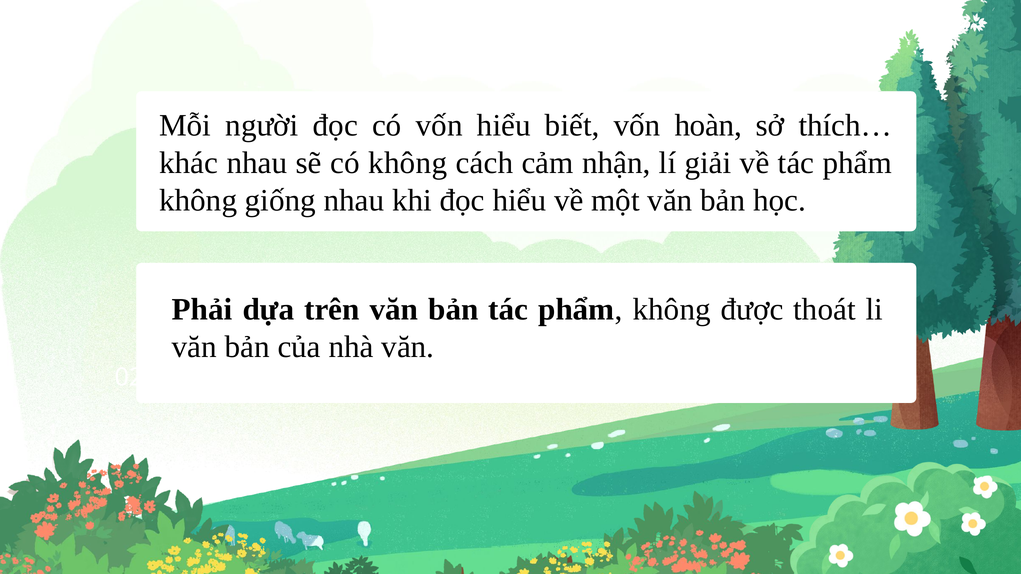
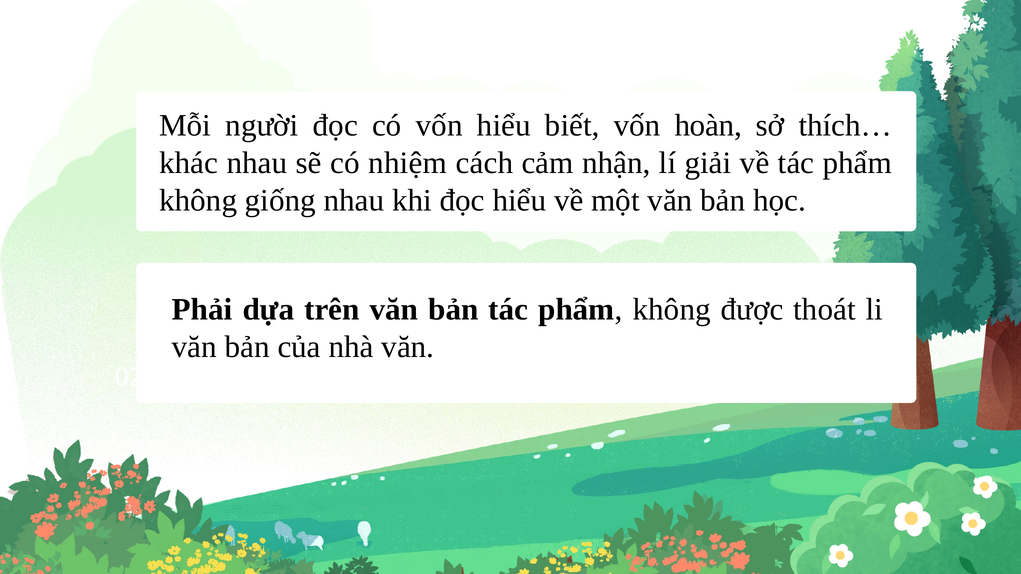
có không: không -> nhiệm (408, 163)
